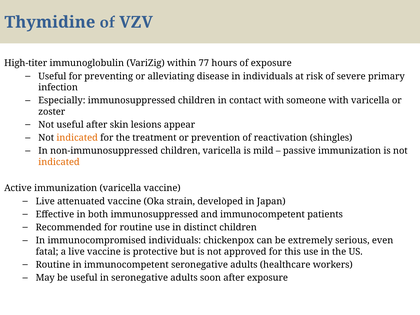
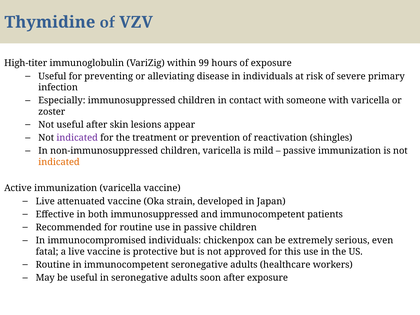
77: 77 -> 99 (204, 63)
indicated colour: orange -> purple (77, 138)
in distinct: distinct -> passive (200, 227)
